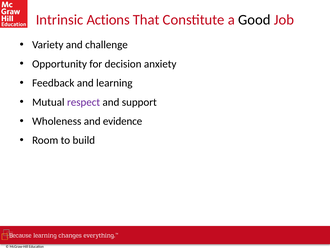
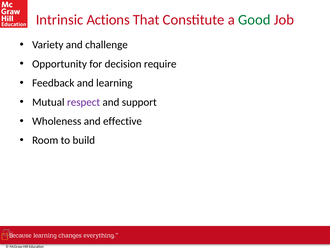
Good colour: black -> green (254, 20)
anxiety: anxiety -> require (160, 64)
evidence: evidence -> effective (122, 121)
